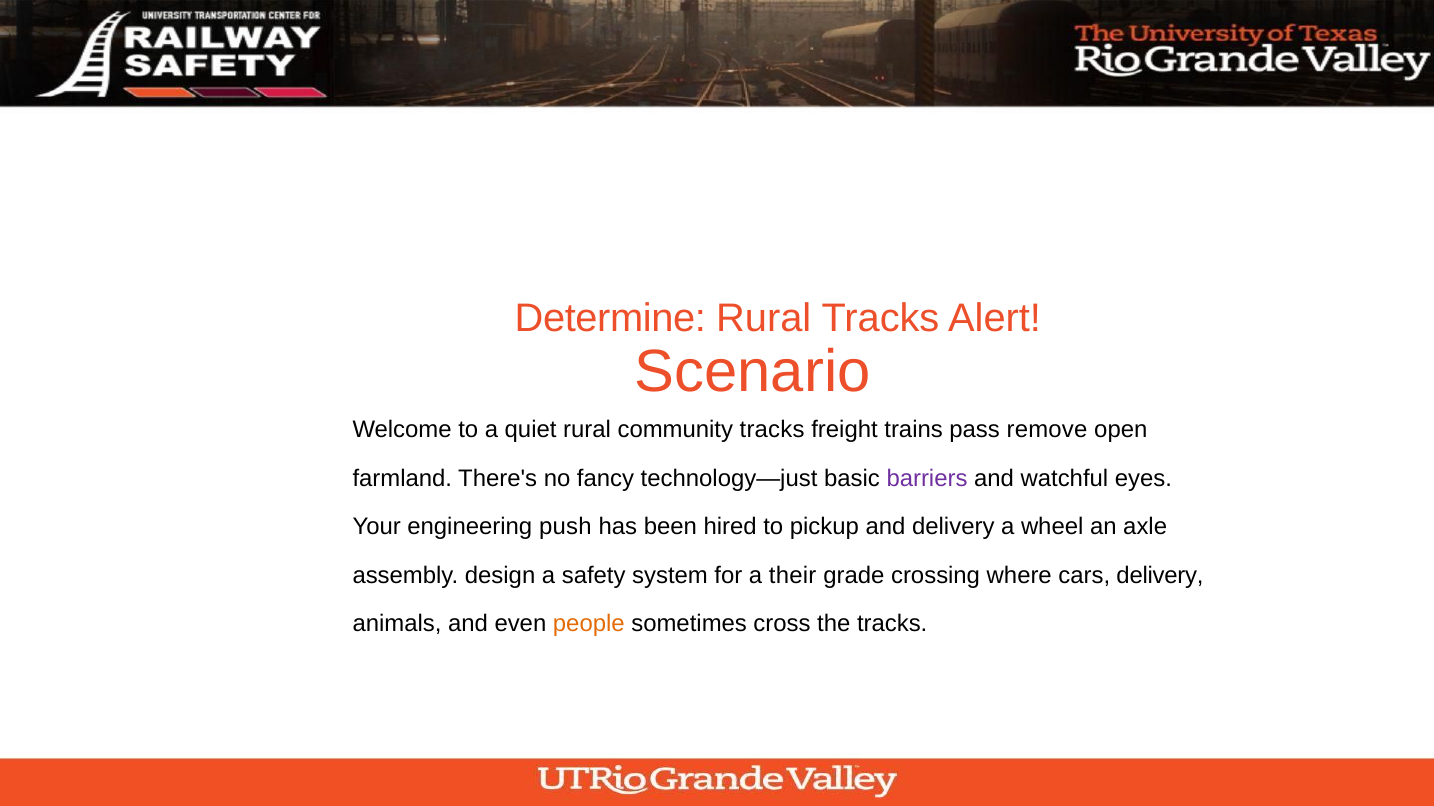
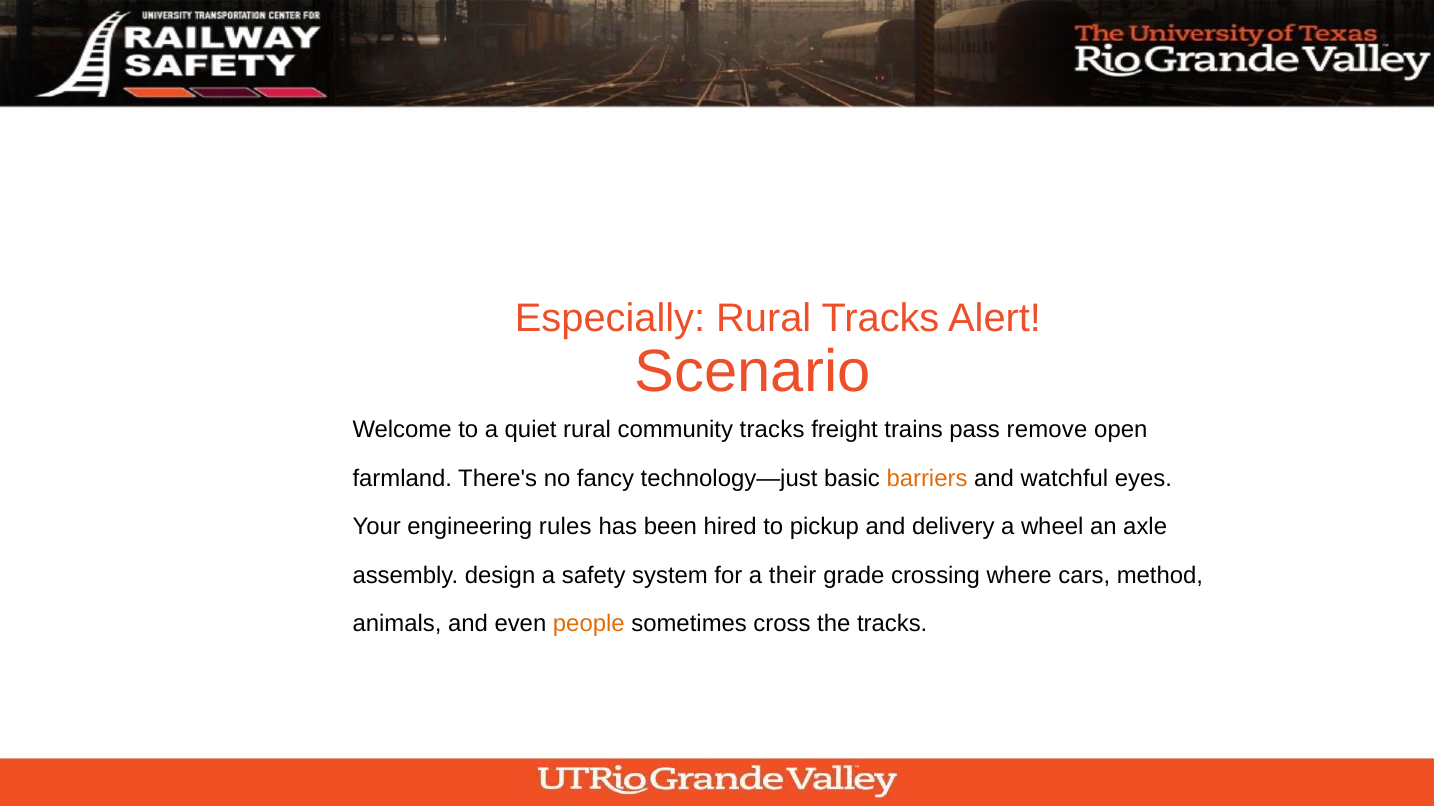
Determine: Determine -> Especially (610, 319)
barriers colour: purple -> orange (927, 479)
push: push -> rules (565, 527)
cars delivery: delivery -> method (1160, 576)
